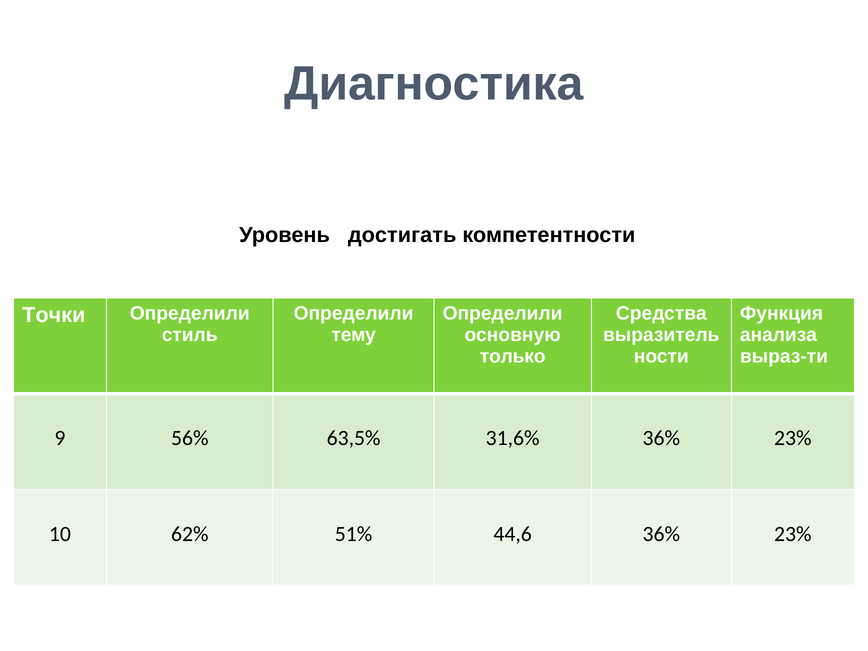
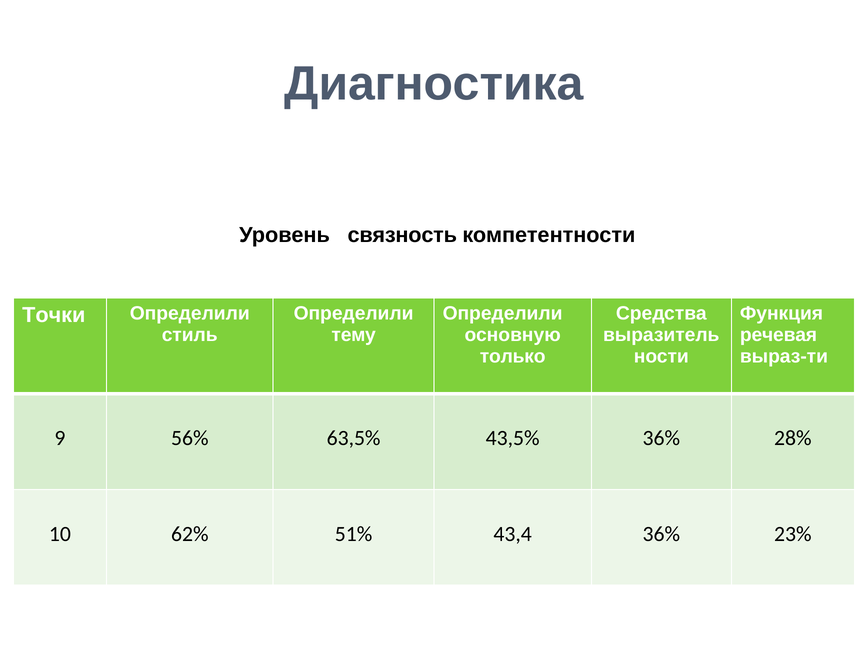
достигать: достигать -> связность (402, 235)
анализа: анализа -> речевая (779, 335)
31,6%: 31,6% -> 43,5% (513, 438)
23%: 23% -> 28% (793, 438)
44,6: 44,6 -> 43,4 (513, 534)
